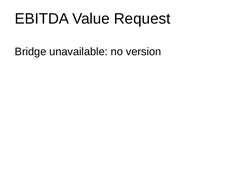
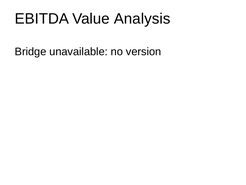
Request: Request -> Analysis (142, 19)
